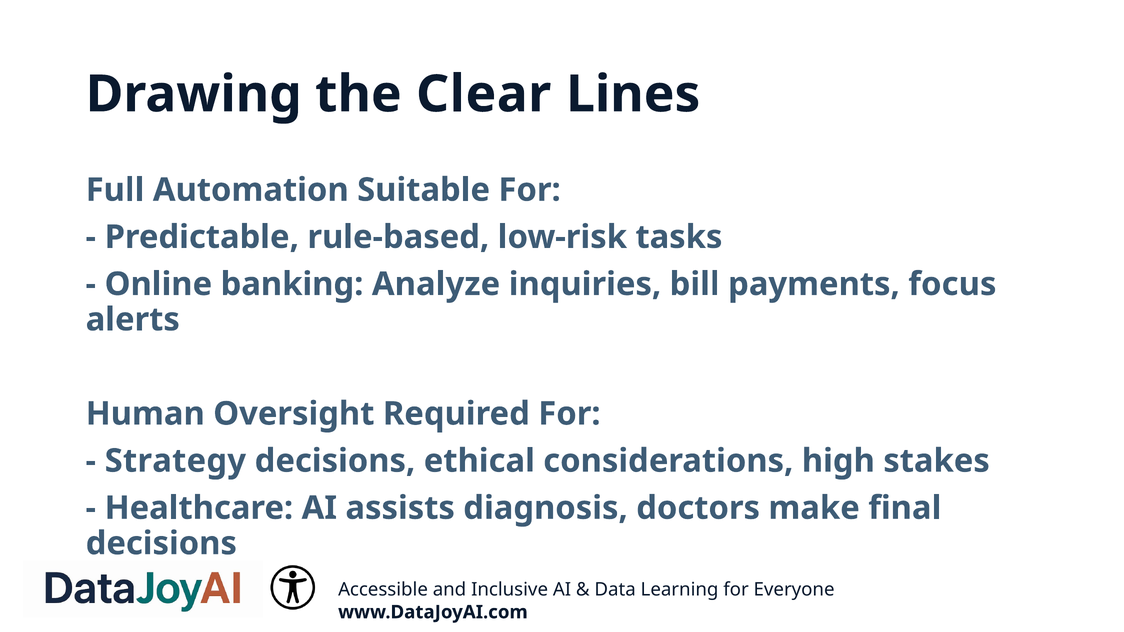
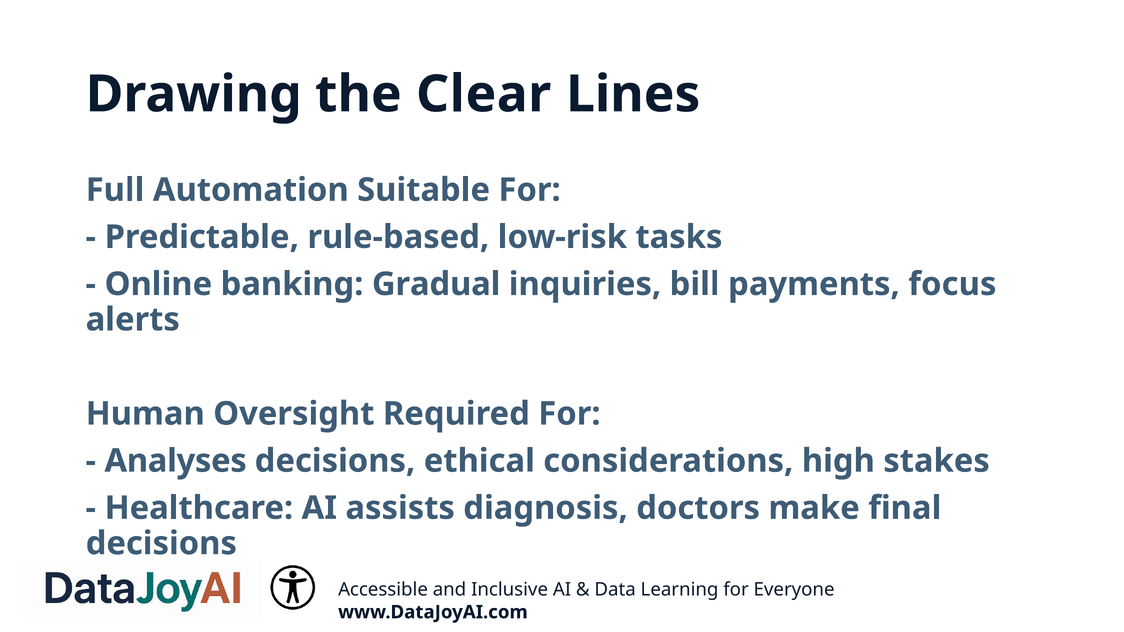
Analyze: Analyze -> Gradual (436, 284)
Strategy: Strategy -> Analyses (176, 461)
